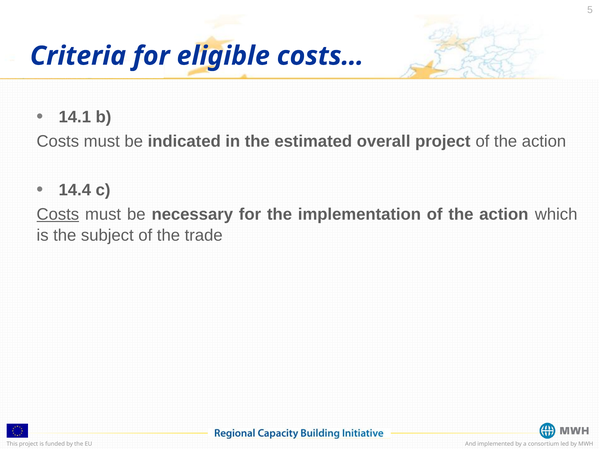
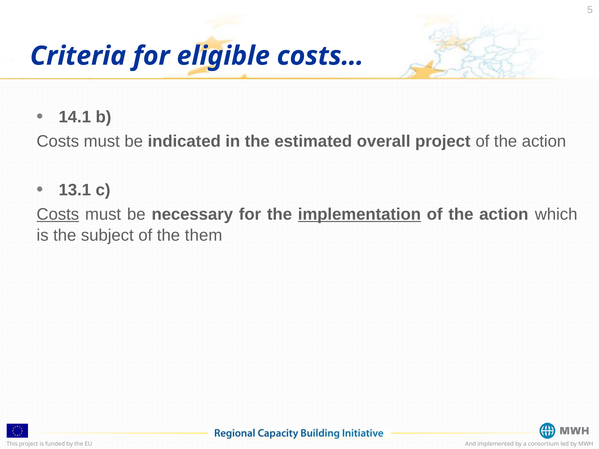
14.4: 14.4 -> 13.1 (75, 190)
implementation underline: none -> present (359, 214)
trade: trade -> them (204, 235)
